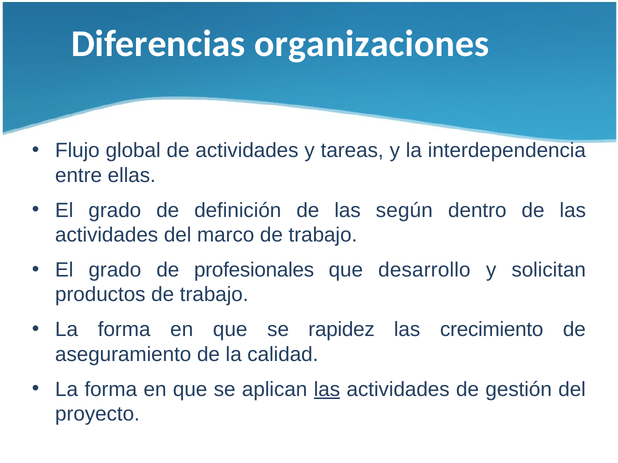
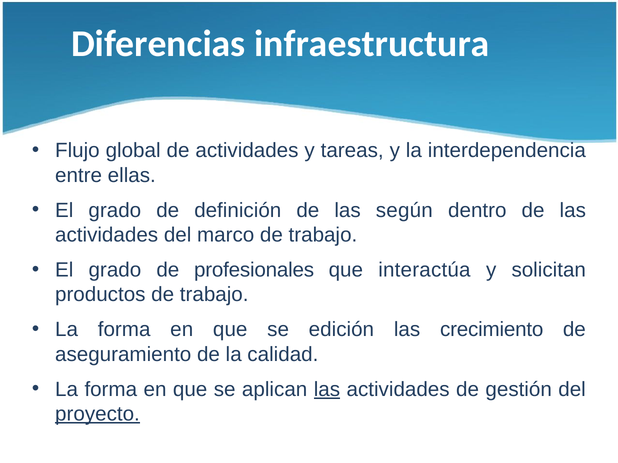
organizaciones: organizaciones -> infraestructura (372, 44)
desarrollo: desarrollo -> interactúa (424, 270)
rapidez: rapidez -> edición (341, 330)
proyecto underline: none -> present (97, 414)
